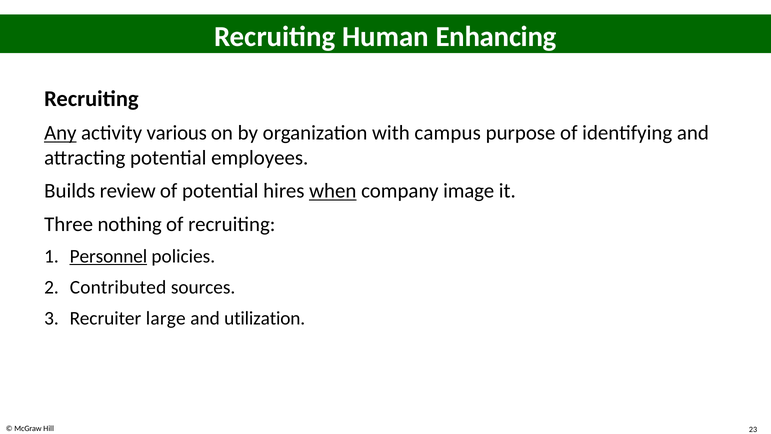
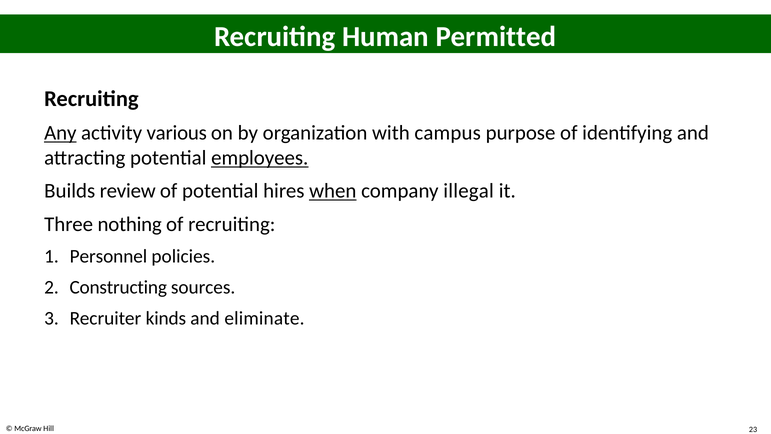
Enhancing: Enhancing -> Permitted (496, 37)
employees underline: none -> present (260, 158)
image: image -> illegal (469, 191)
Personnel underline: present -> none (108, 256)
Contributed: Contributed -> Constructing (118, 287)
large: large -> kinds (166, 318)
utilization: utilization -> eliminate (265, 318)
